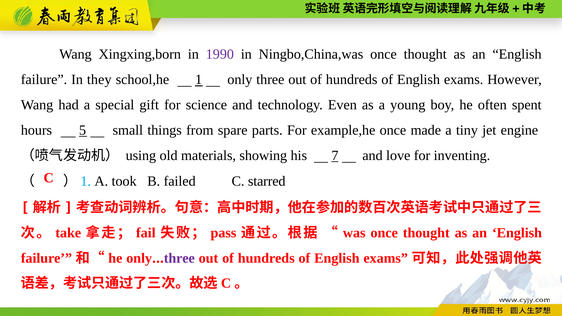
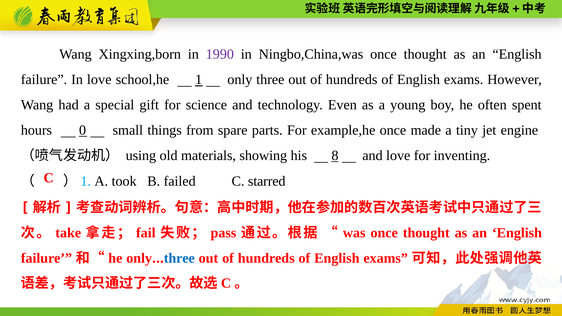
In they: they -> love (99, 80)
5: 5 -> 0 (83, 130)
7: 7 -> 8 (335, 156)
three colour: purple -> blue (179, 258)
